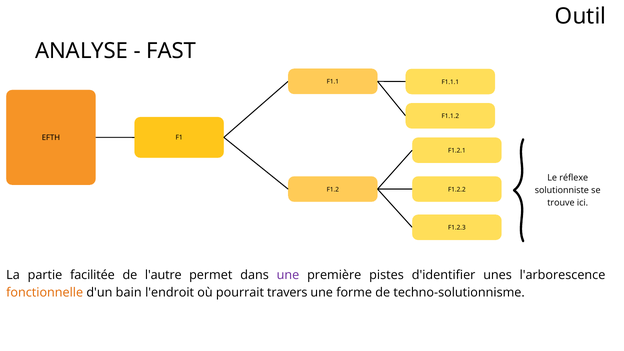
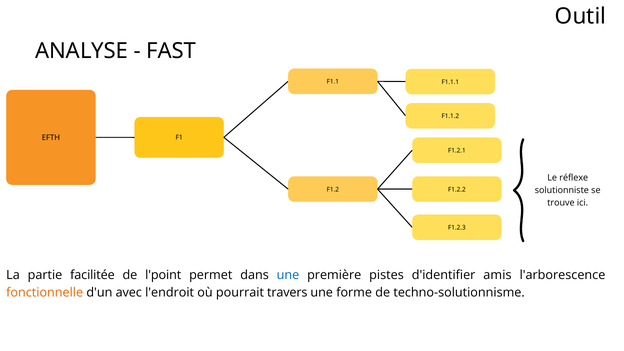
l'autre: l'autre -> l'point (163, 275)
une colour: purple -> blue (288, 275)
unes: unes -> amis (497, 275)
bain: bain -> avec (129, 293)
